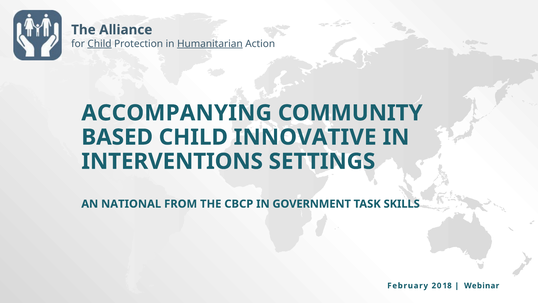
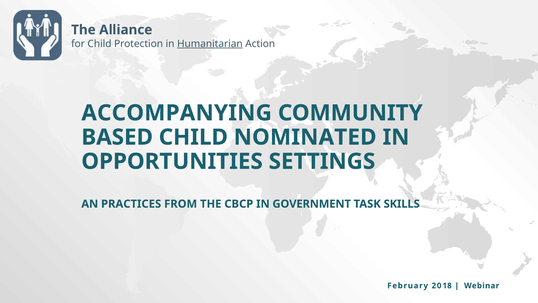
Child underline: present -> none (100, 44)
INNOVATIVE: INNOVATIVE -> NOMINATED (305, 137)
INTERVENTIONS: INTERVENTIONS -> OPPORTUNITIES (172, 161)
NATIONAL: NATIONAL -> PRACTICES (131, 204)
